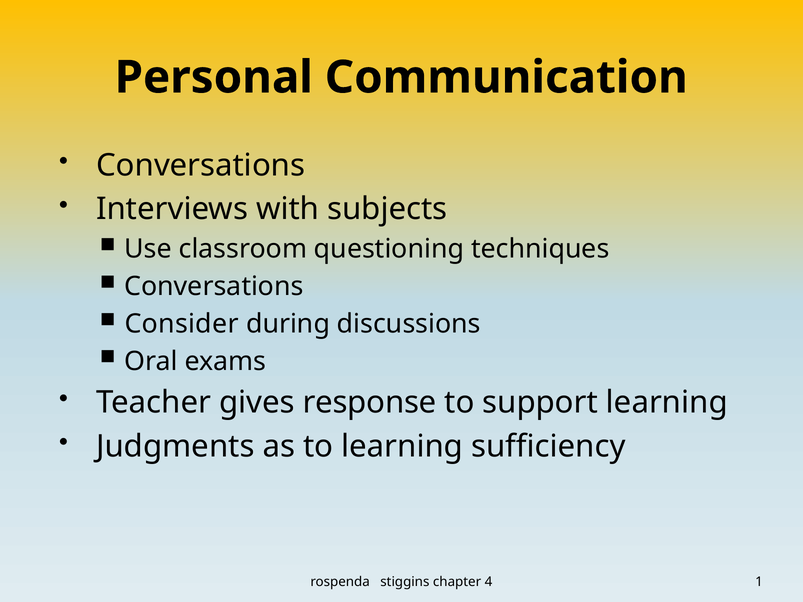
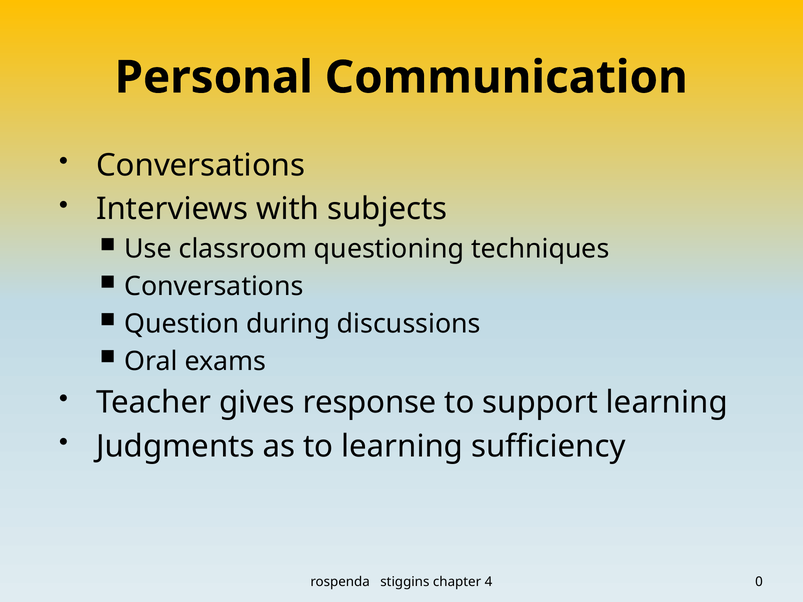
Consider: Consider -> Question (182, 324)
1: 1 -> 0 (759, 582)
